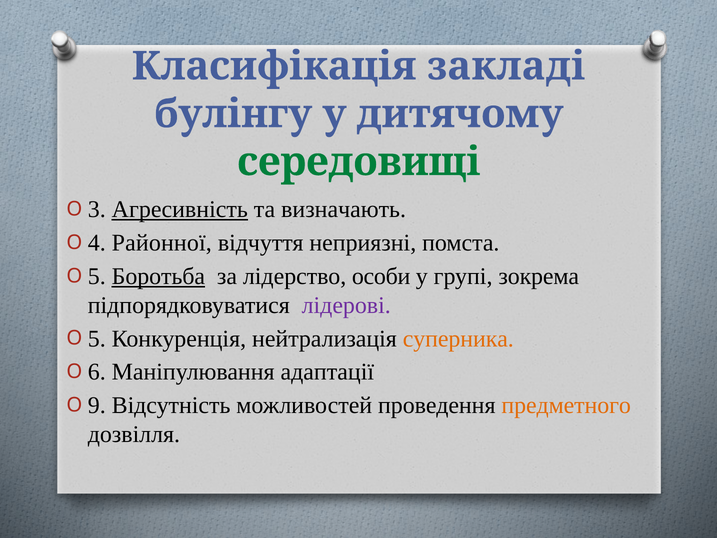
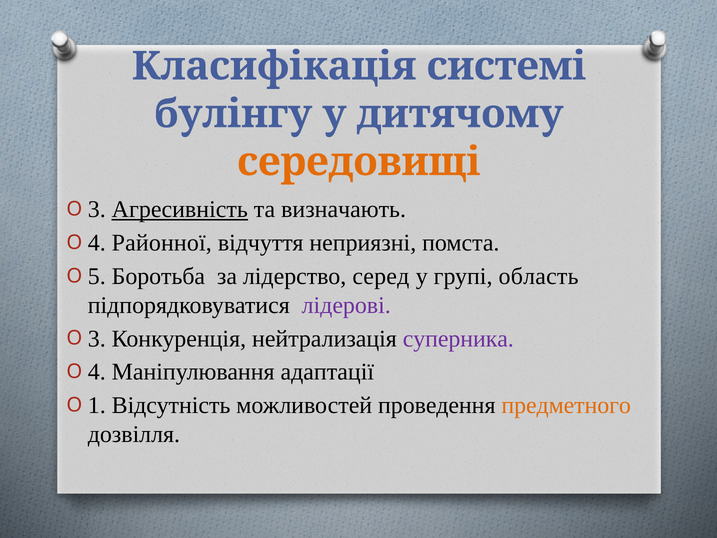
закладі: закладі -> системі (506, 66)
середовищі colour: green -> orange (359, 162)
Боротьба underline: present -> none (158, 276)
особи: особи -> серед (381, 276)
зокрема: зокрема -> область (539, 276)
5: 5 -> 3 (97, 338)
суперника colour: orange -> purple (458, 338)
6: 6 -> 4 (97, 372)
9: 9 -> 1 (97, 405)
